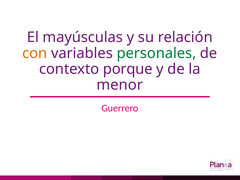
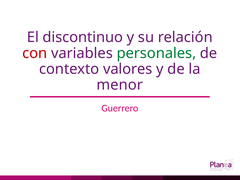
mayúsculas: mayúsculas -> discontinuo (83, 37)
con colour: orange -> red (35, 53)
porque: porque -> valores (128, 69)
